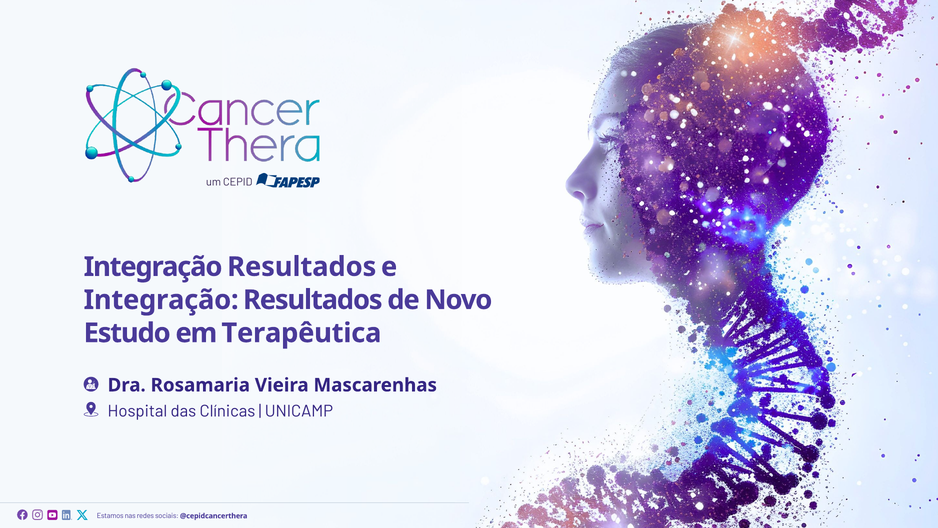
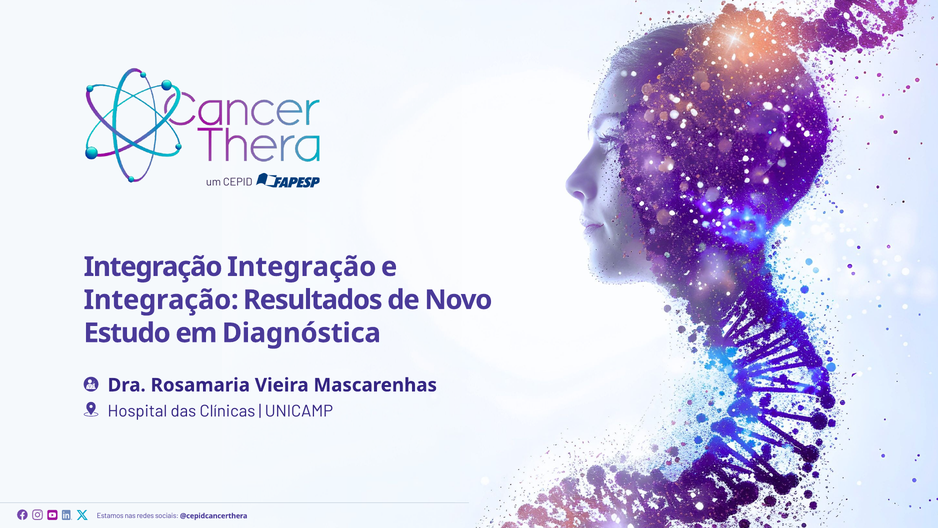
Resultados: Resultados -> Integração (302, 267)
Terapêutica: Terapêutica -> Diagnóstica (301, 333)
